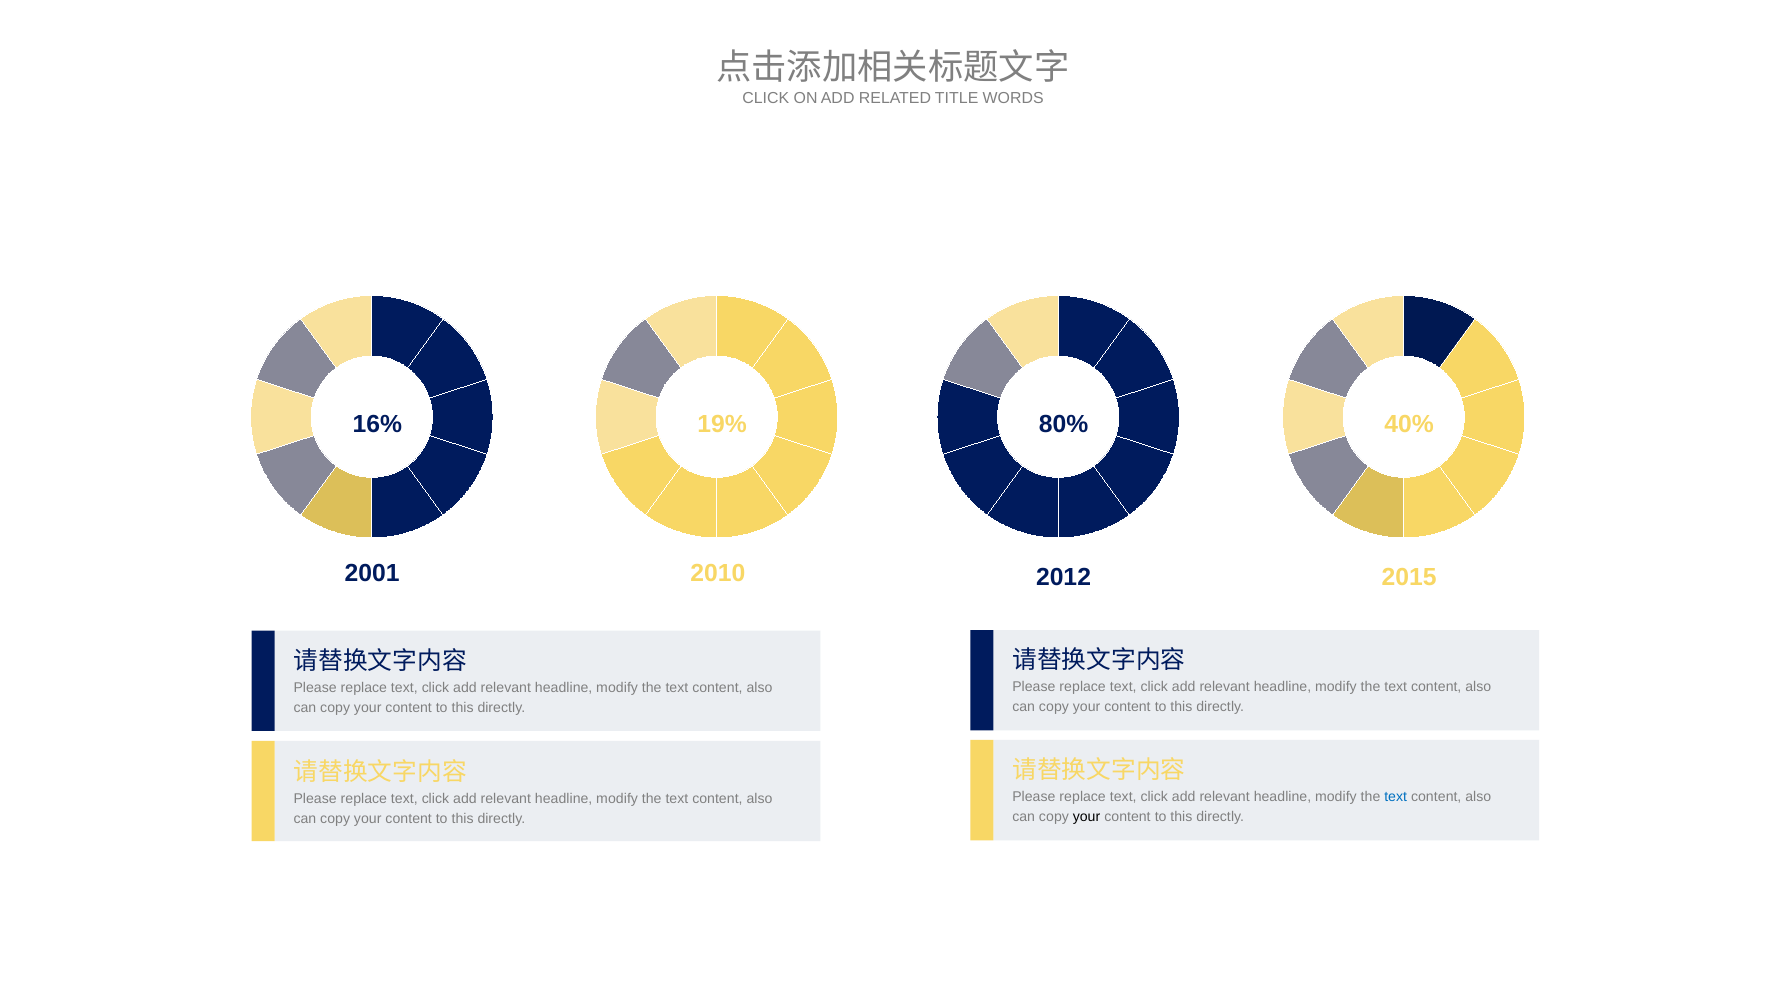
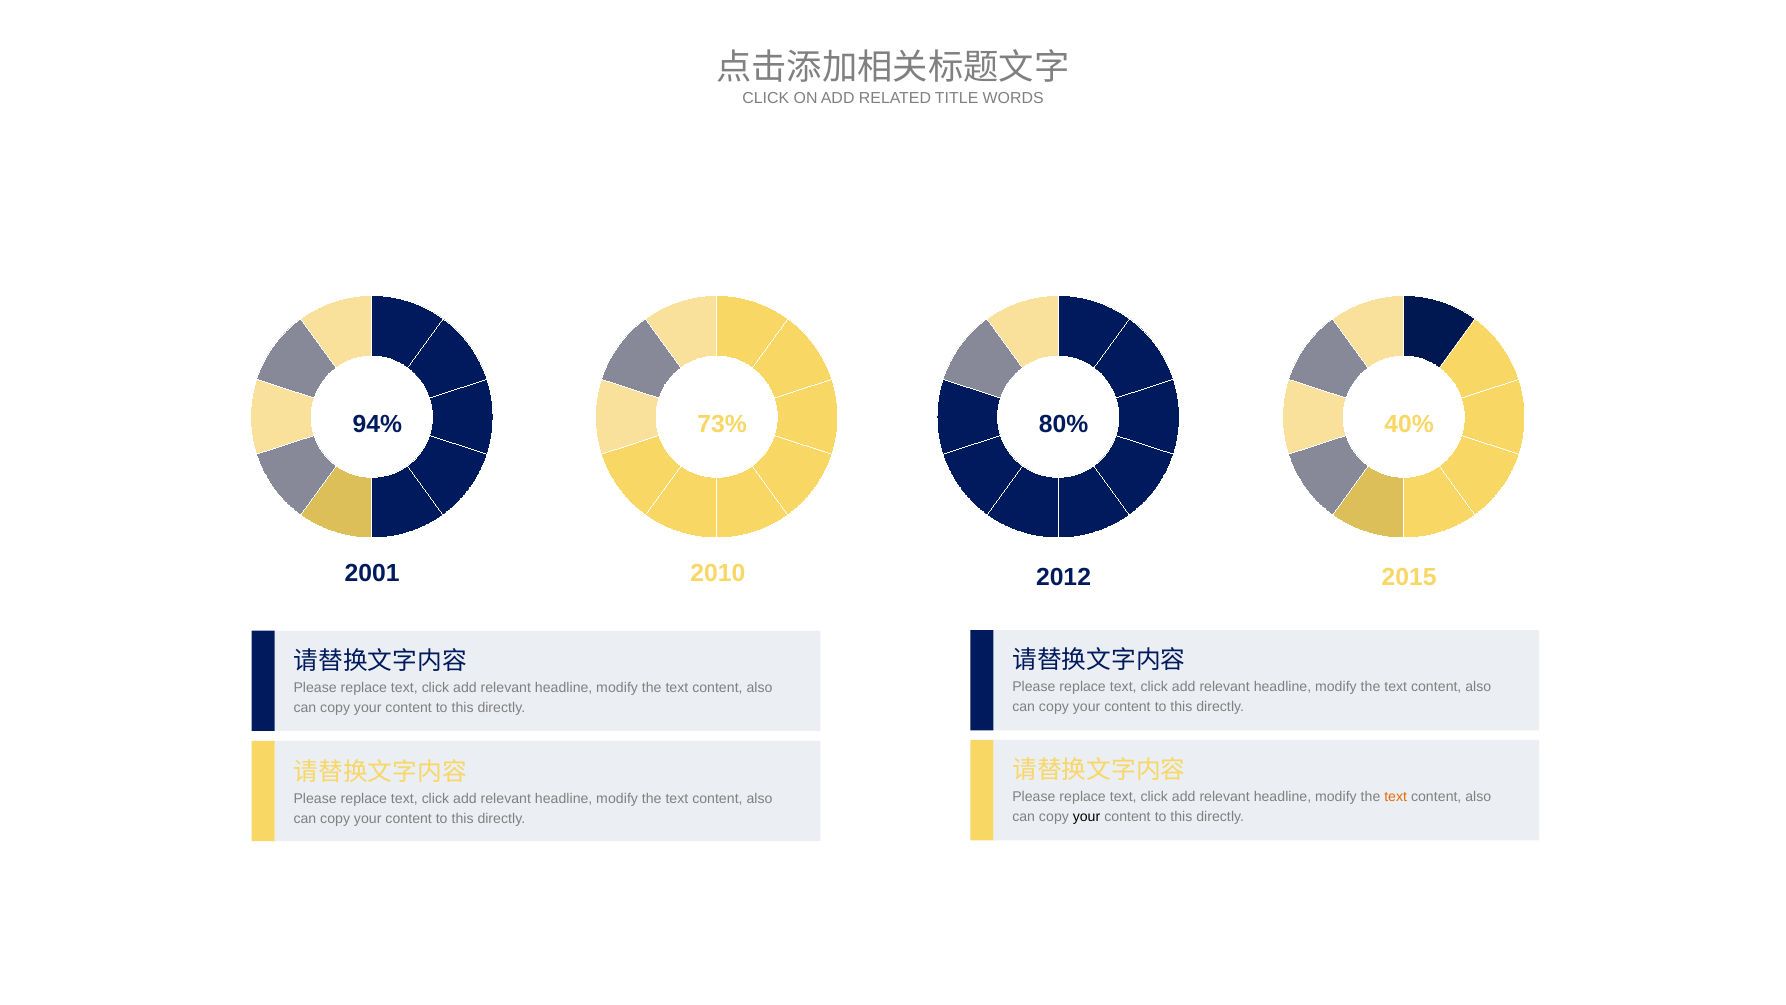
16%: 16% -> 94% (377, 424)
19%: 19% -> 73% (722, 424)
text colour: blue -> orange (1396, 796)
